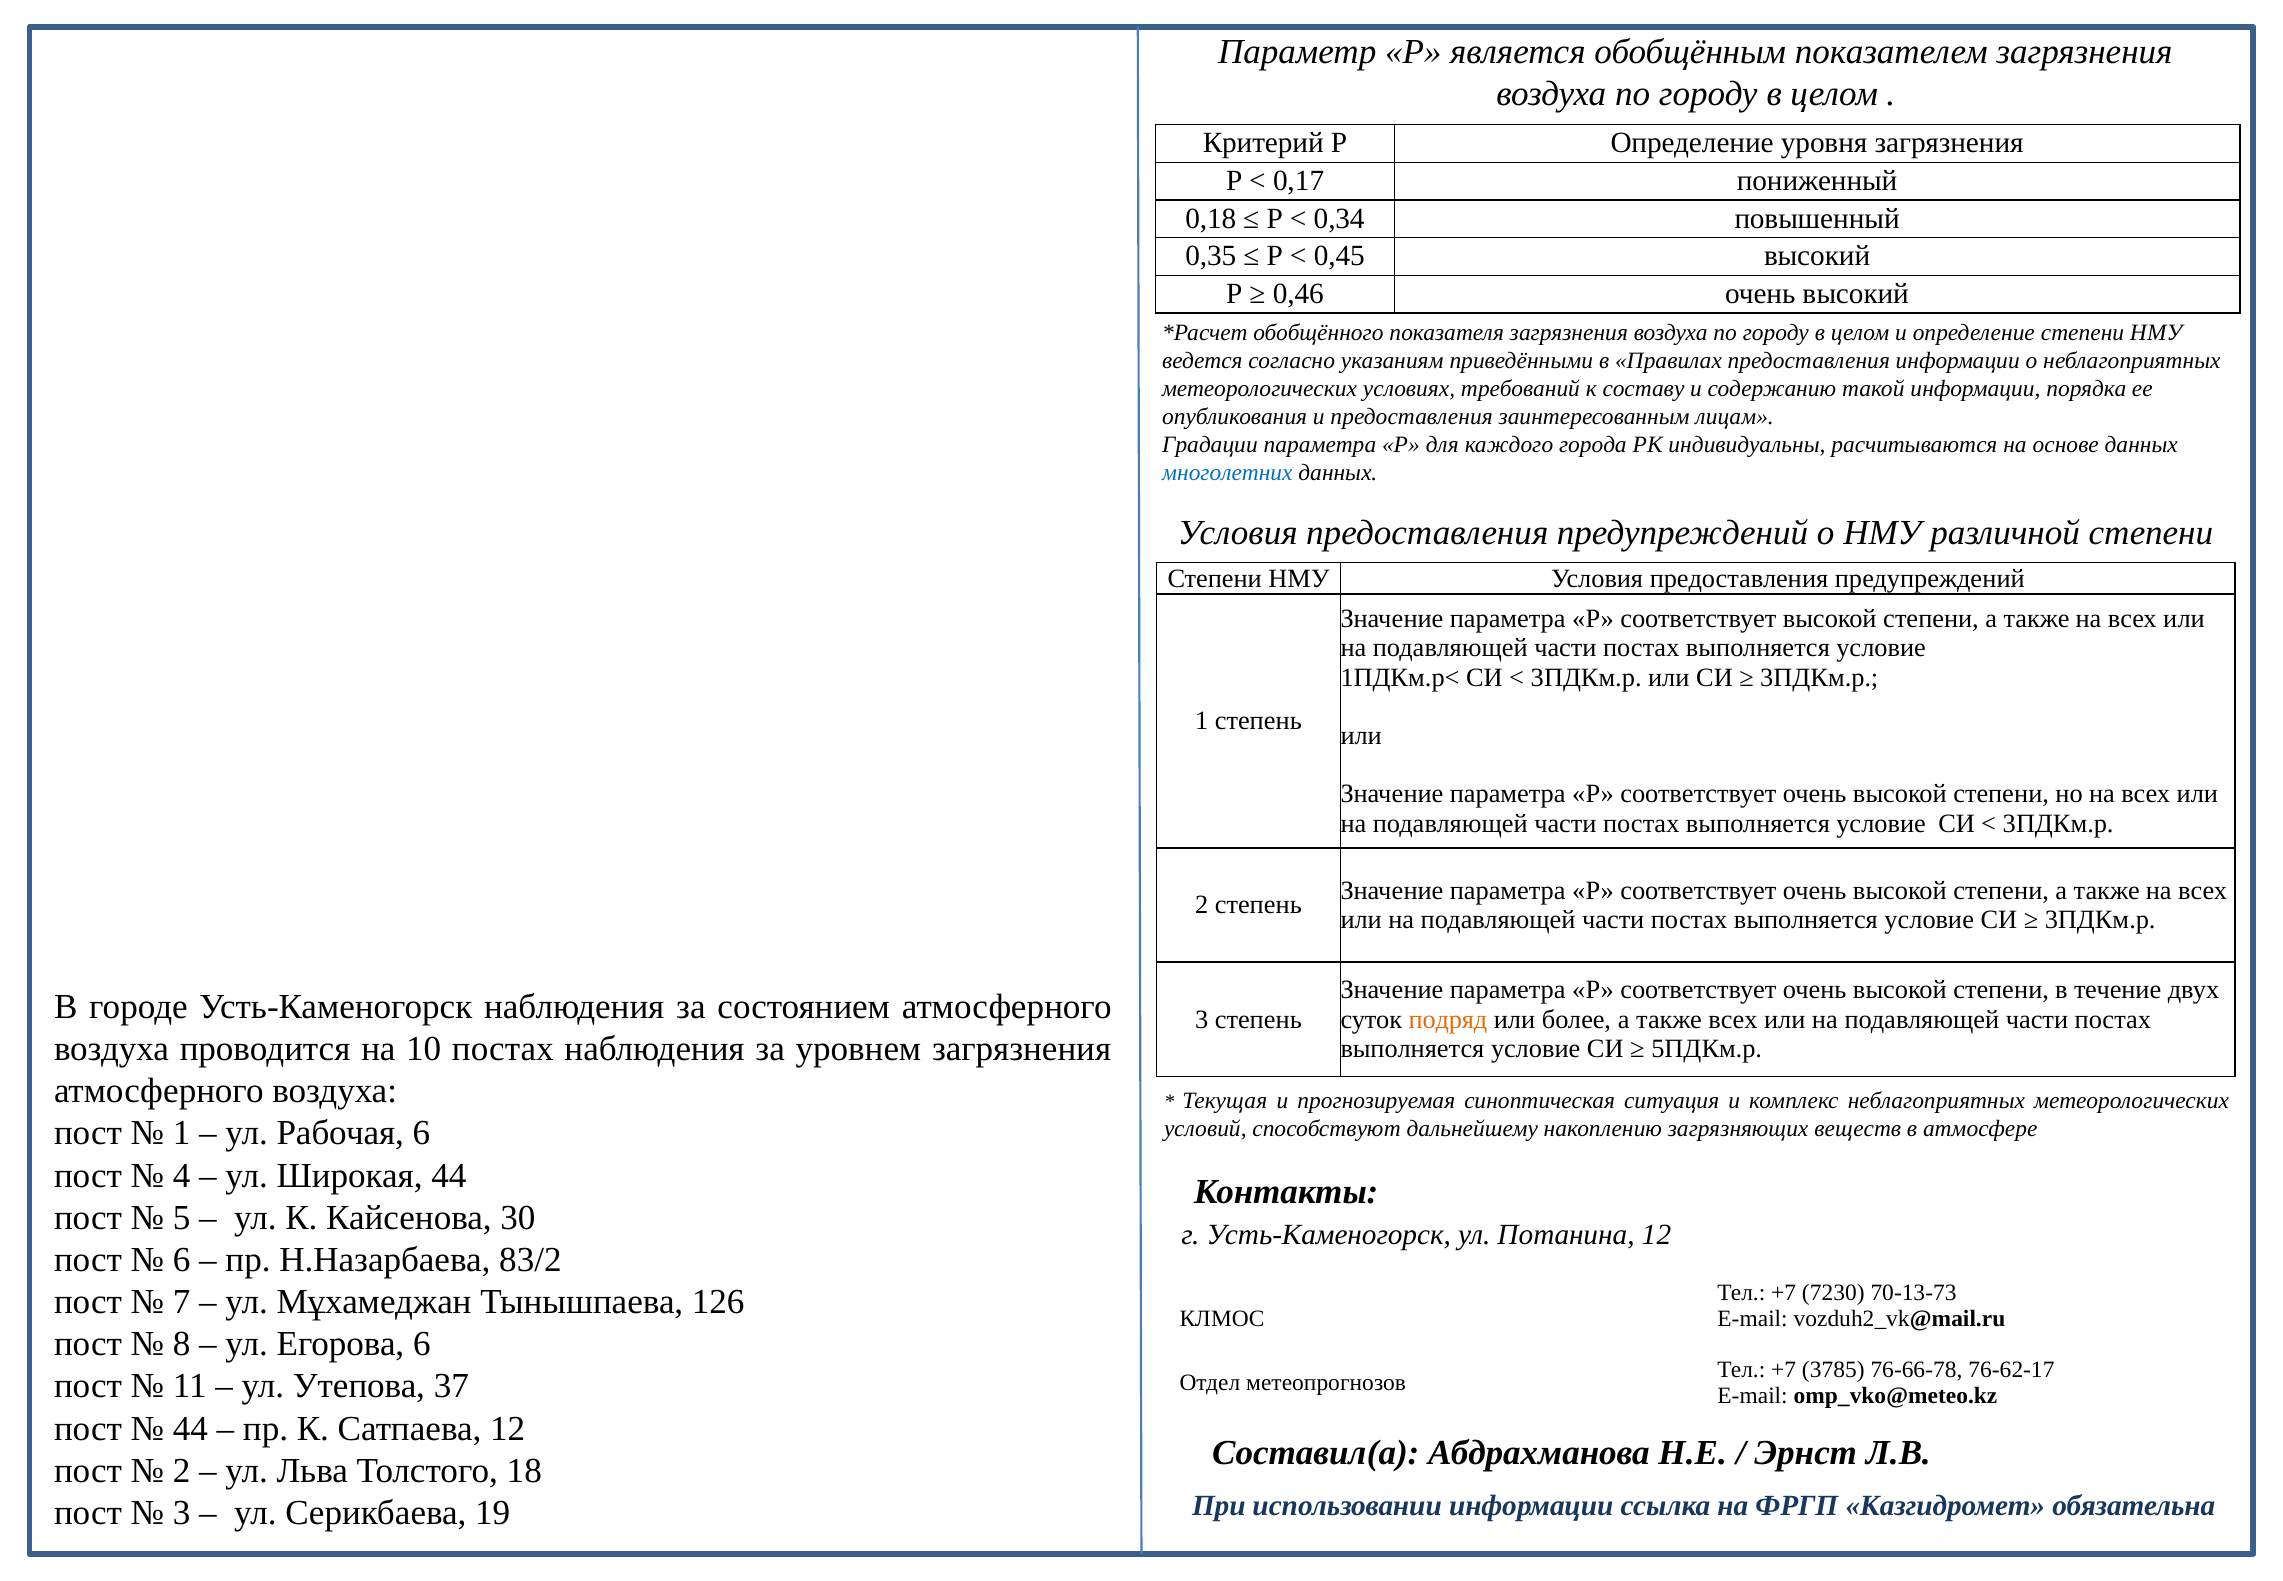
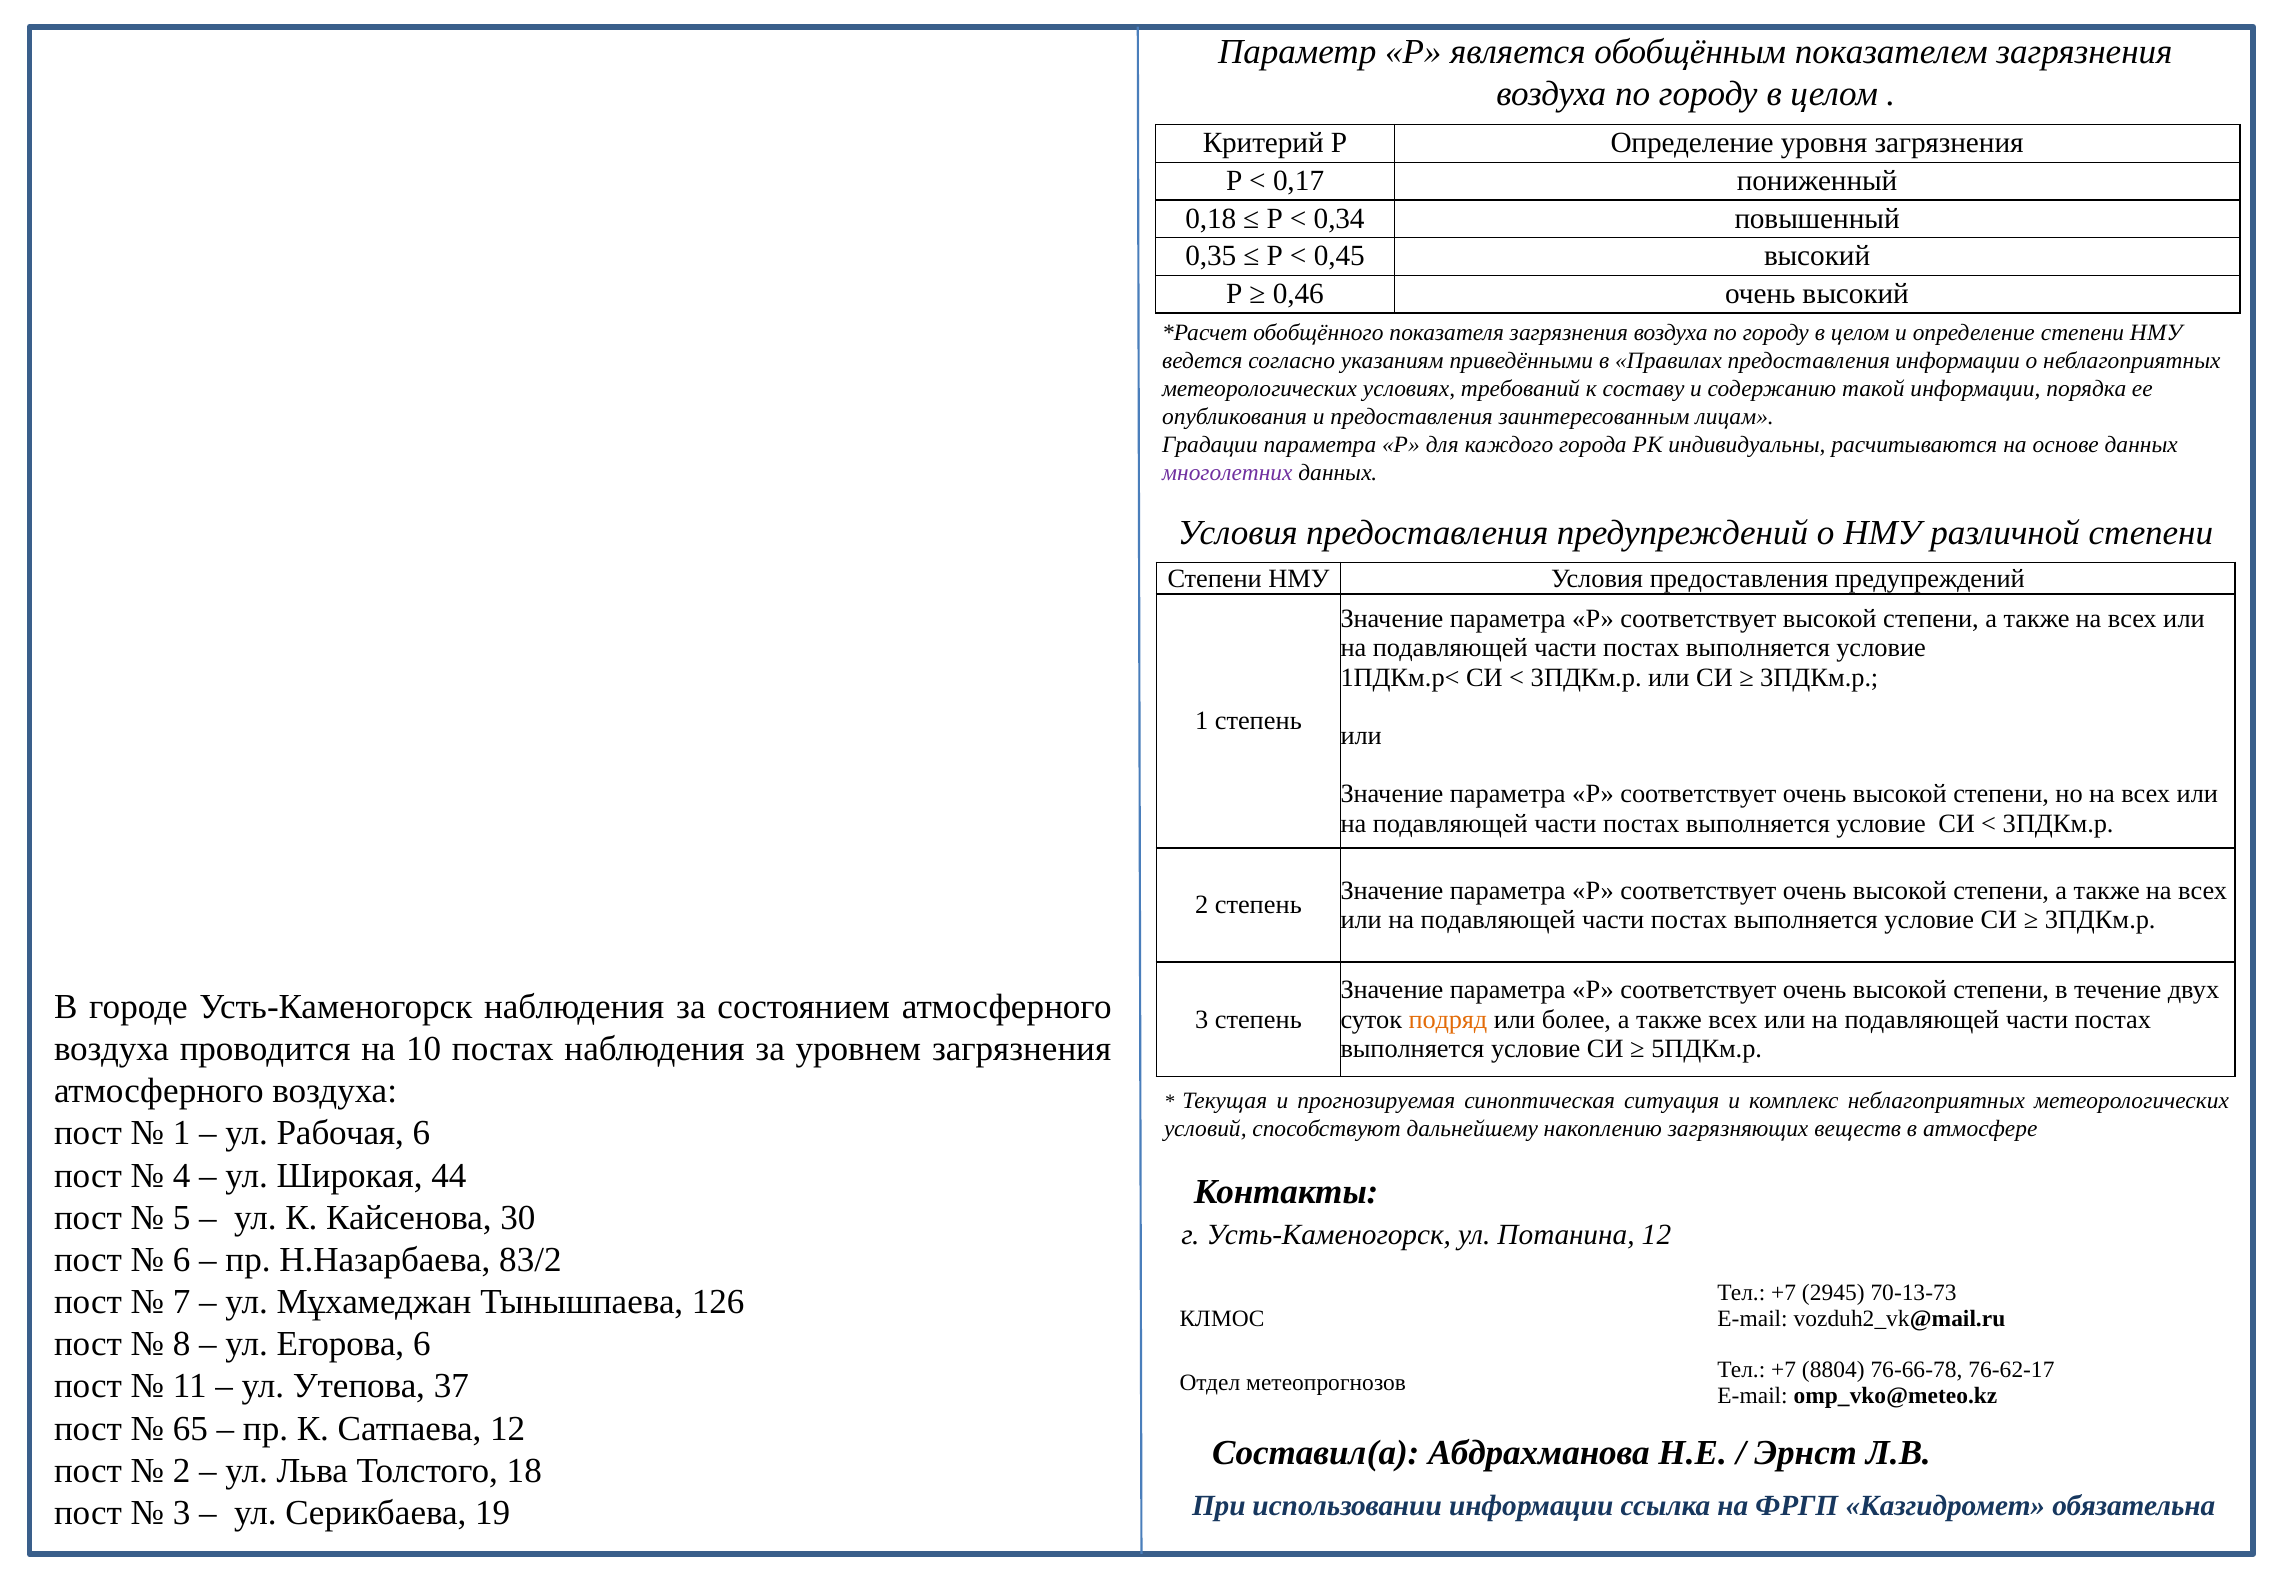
многолетних colour: blue -> purple (1227, 473)
7230: 7230 -> 2945 (1833, 1292)
3785: 3785 -> 8804 (1833, 1370)
44: 44 -> 65 (190, 1428)
